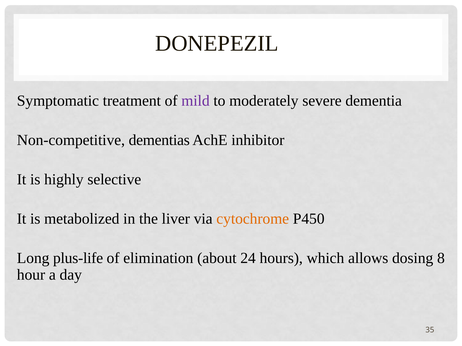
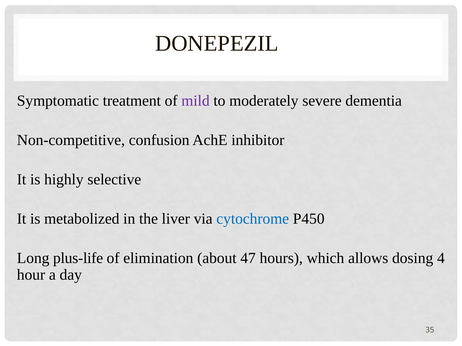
dementias: dementias -> confusion (159, 140)
cytochrome colour: orange -> blue (253, 219)
24: 24 -> 47 (248, 258)
8: 8 -> 4 (441, 258)
